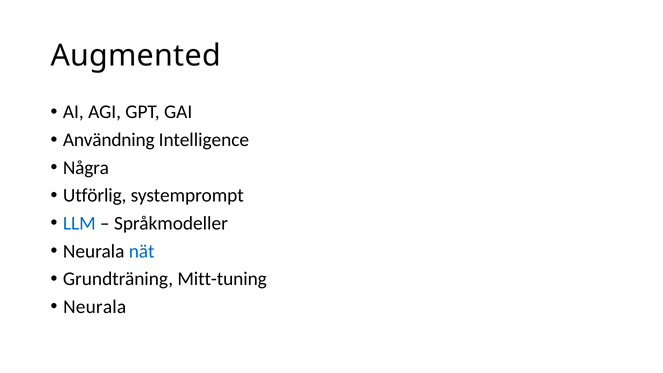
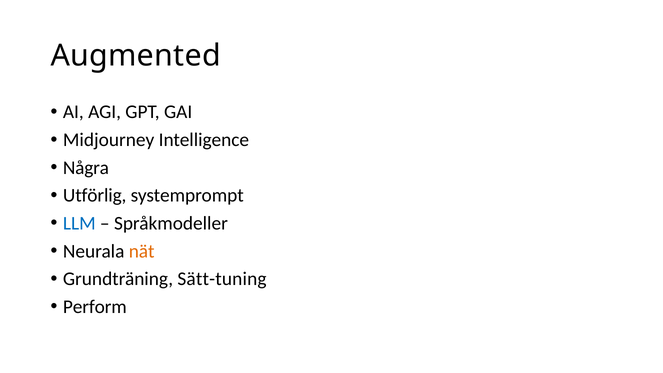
Användning: Användning -> Midjourney (109, 140)
nät colour: blue -> orange (142, 251)
Mitt-tuning: Mitt-tuning -> Sätt-tuning (222, 279)
Neurala: Neurala -> Perform (95, 307)
